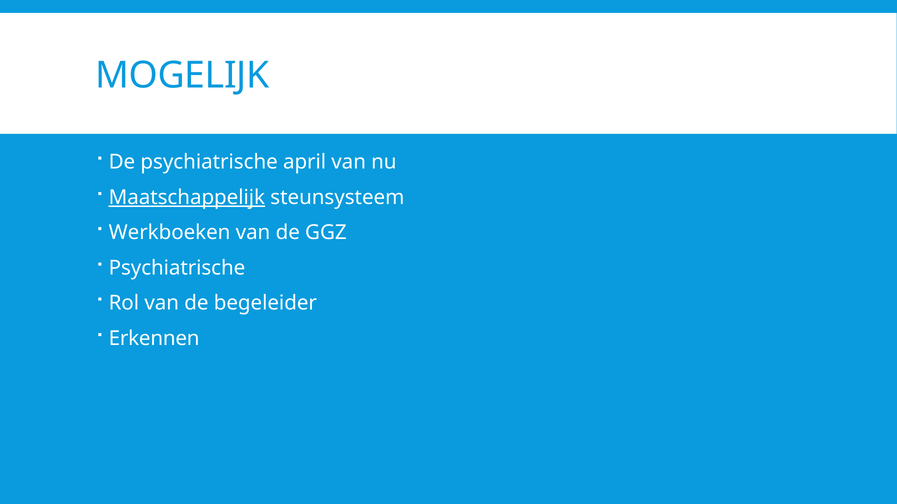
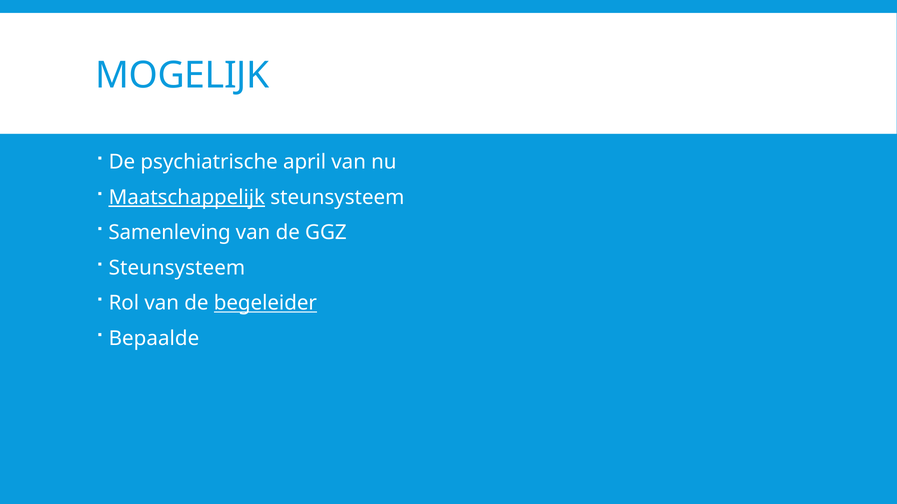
Werkboeken: Werkboeken -> Samenleving (170, 233)
Psychiatrische: Psychiatrische -> Steunsysteem (177, 268)
begeleider underline: none -> present (265, 303)
Erkennen: Erkennen -> Bepaalde (154, 339)
